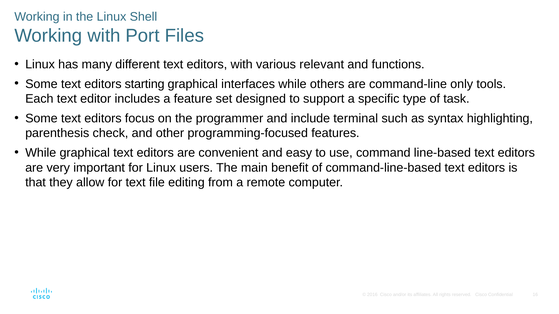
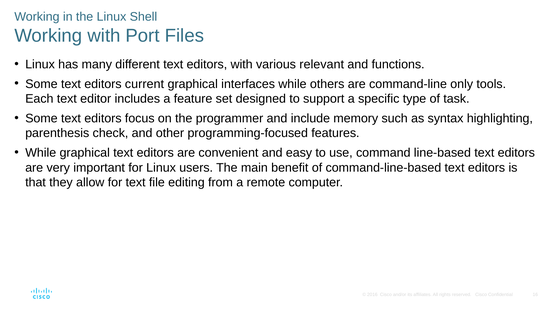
starting: starting -> current (145, 84)
terminal: terminal -> memory (356, 119)
